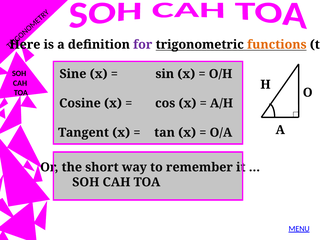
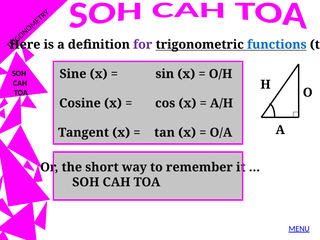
functions colour: orange -> blue (277, 45)
